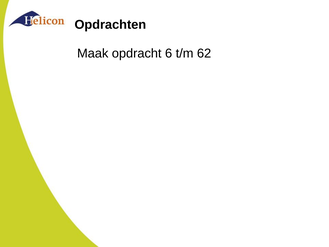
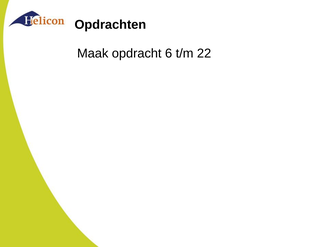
62: 62 -> 22 (204, 53)
